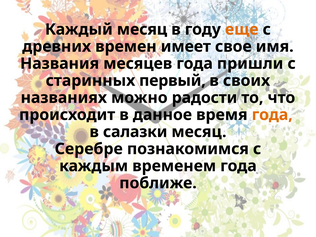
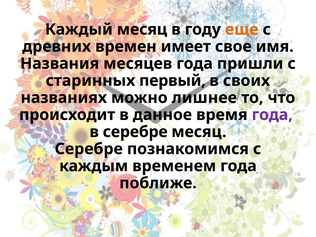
радости: радости -> лишнее (204, 98)
года colour: orange -> purple (272, 115)
в салазки: салазки -> серебре (135, 132)
